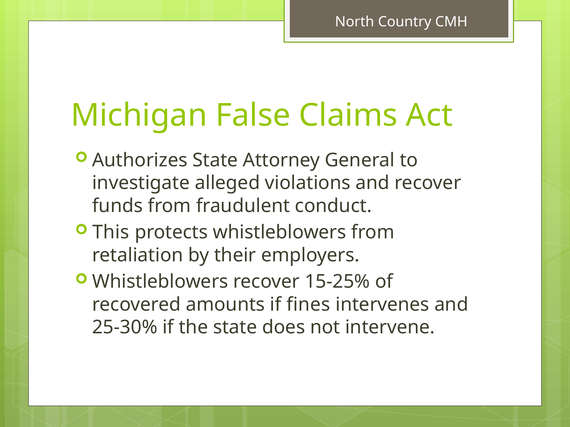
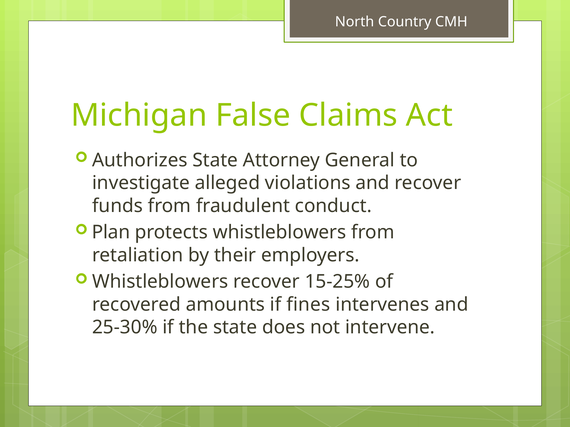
This: This -> Plan (111, 233)
